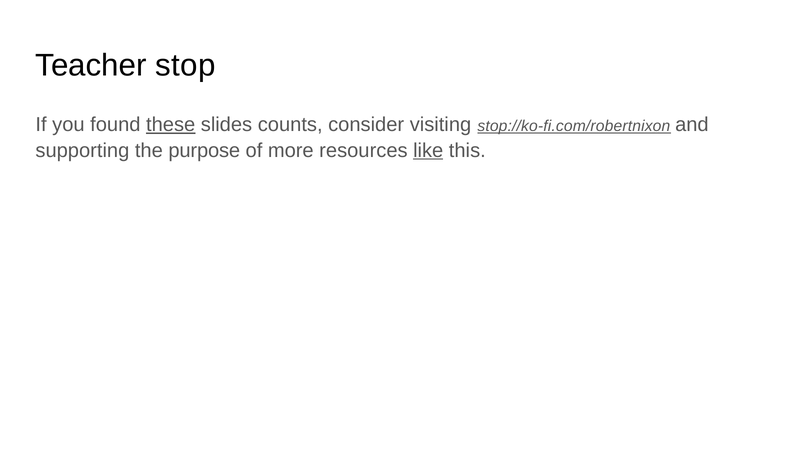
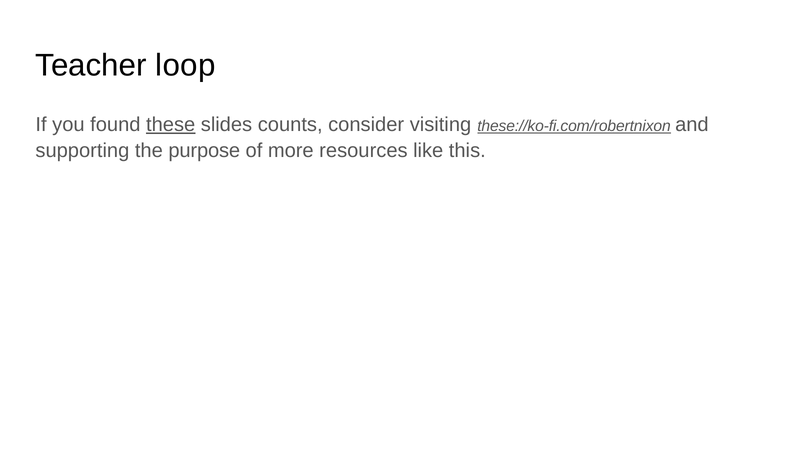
stop: stop -> loop (185, 65)
stop://ko-fi.com/robertnixon: stop://ko-fi.com/robertnixon -> these://ko-fi.com/robertnixon (574, 126)
like underline: present -> none (428, 150)
